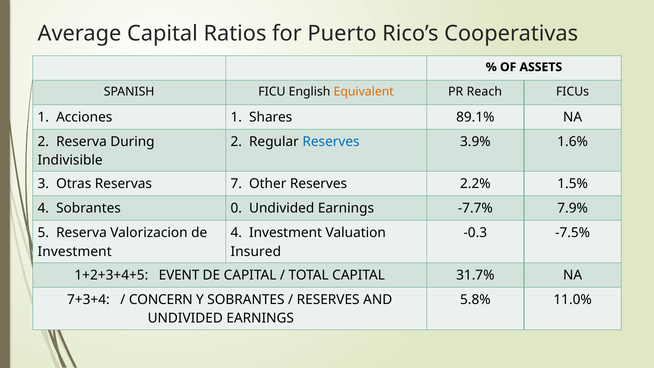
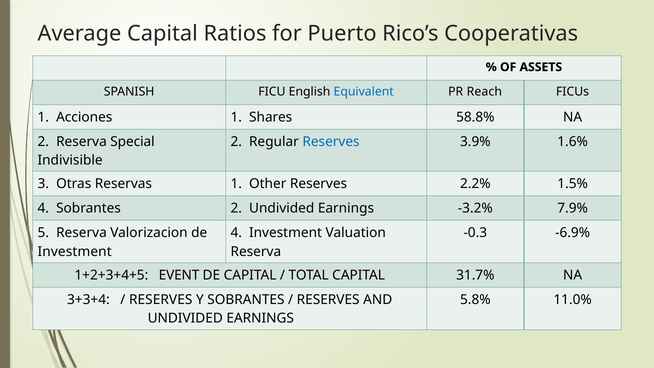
Equivalent colour: orange -> blue (364, 92)
89.1%: 89.1% -> 58.8% (475, 117)
During: During -> Special (132, 142)
Reservas 7: 7 -> 1 (236, 184)
Sobrantes 0: 0 -> 2 (236, 208)
-7.7%: -7.7% -> -3.2% (475, 208)
-7.5%: -7.5% -> -6.9% (573, 233)
Insured: Insured -> Reserva (256, 252)
7+3+4: 7+3+4 -> 3+3+4 (88, 300)
CONCERN: CONCERN -> RESERVES (161, 300)
